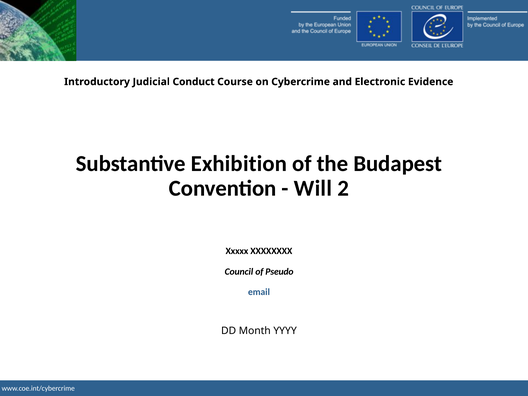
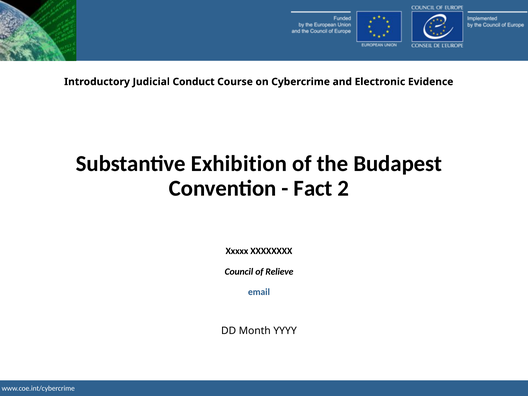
Will: Will -> Fact (313, 188)
Pseudo: Pseudo -> Relieve (279, 272)
